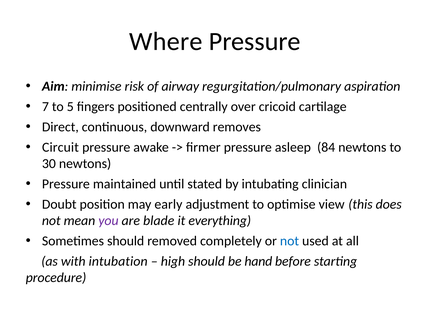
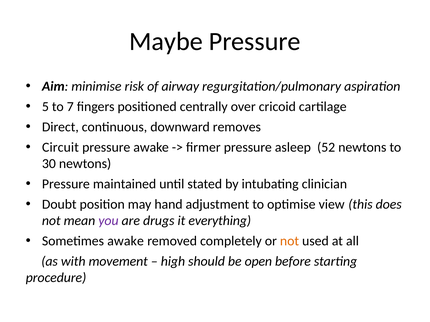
Where: Where -> Maybe (166, 42)
7: 7 -> 5 (45, 107)
5: 5 -> 7 (70, 107)
84: 84 -> 52 (326, 147)
early: early -> hand (169, 205)
blade: blade -> drugs (159, 221)
Sometimes should: should -> awake (126, 241)
not colour: blue -> orange (290, 241)
intubation: intubation -> movement (118, 262)
hand: hand -> open (258, 262)
